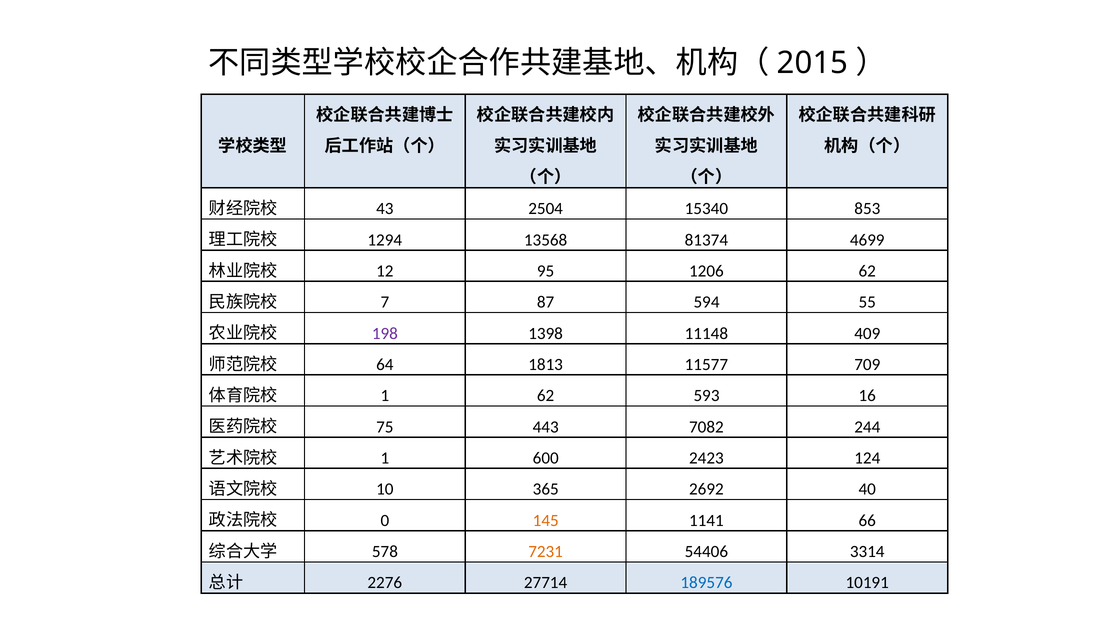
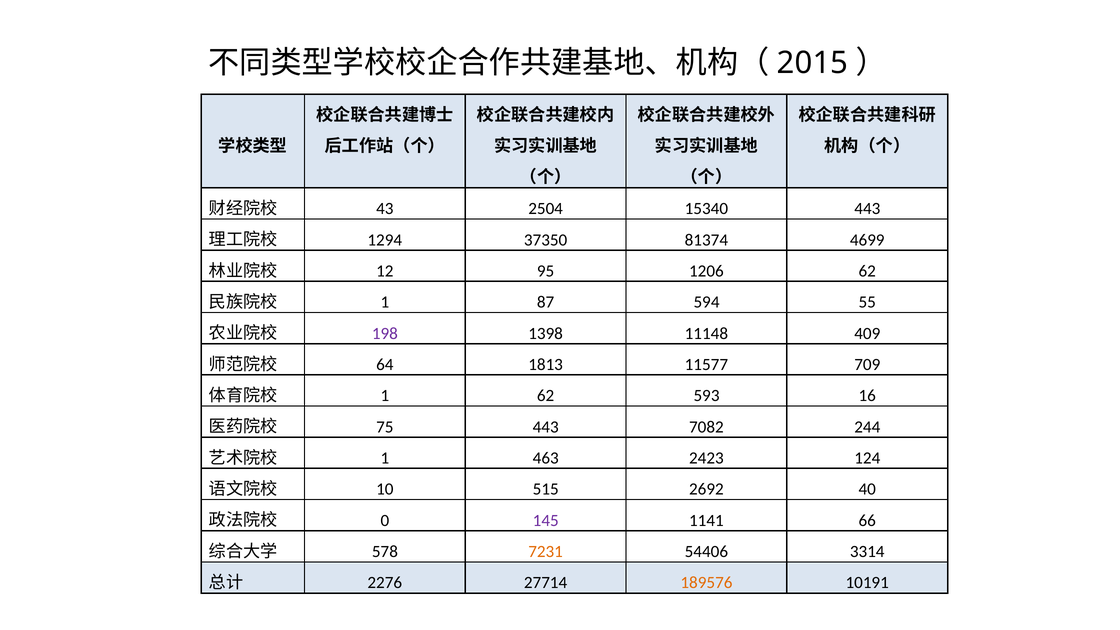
15340 853: 853 -> 443 (867, 209)
13568: 13568 -> 37350 (546, 240)
7: 7 -> 1 (385, 302)
600: 600 -> 463 (546, 458)
365: 365 -> 515 (546, 489)
145 colour: orange -> purple (546, 520)
189576 colour: blue -> orange (706, 583)
